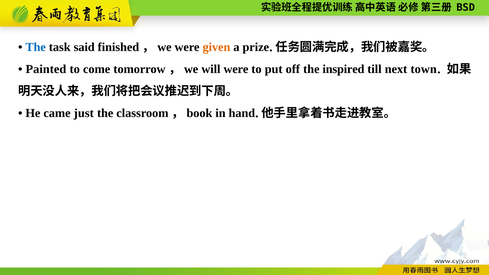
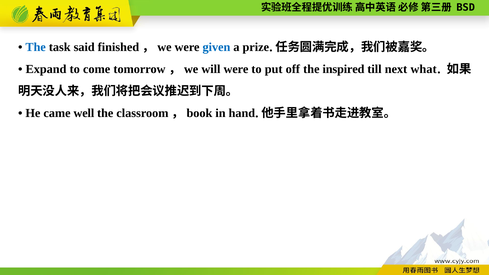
given colour: orange -> blue (216, 47)
Painted: Painted -> Expand (46, 69)
town: town -> what (424, 69)
just: just -> well (84, 113)
